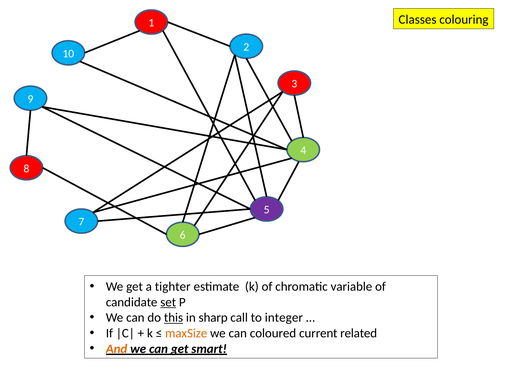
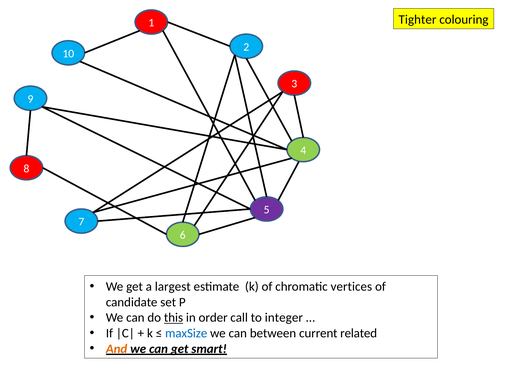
Classes: Classes -> Tighter (418, 20)
tighter: tighter -> largest (173, 286)
variable: variable -> vertices (351, 286)
set underline: present -> none (168, 302)
sharp: sharp -> order (213, 317)
maxSize colour: orange -> blue (186, 333)
coloured: coloured -> between (273, 333)
